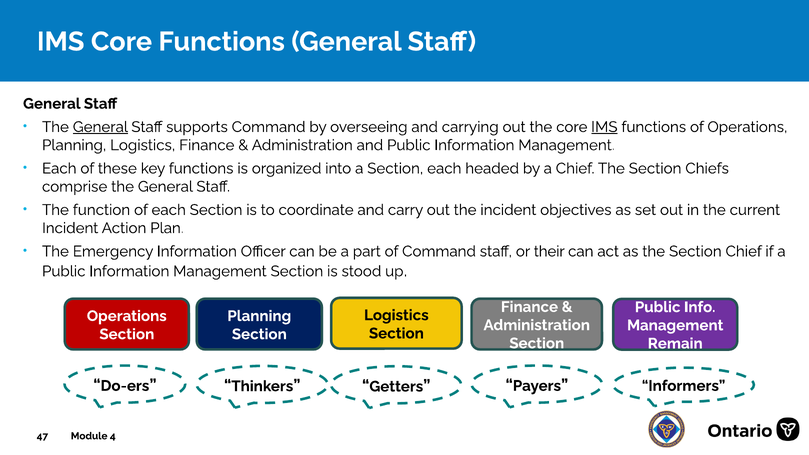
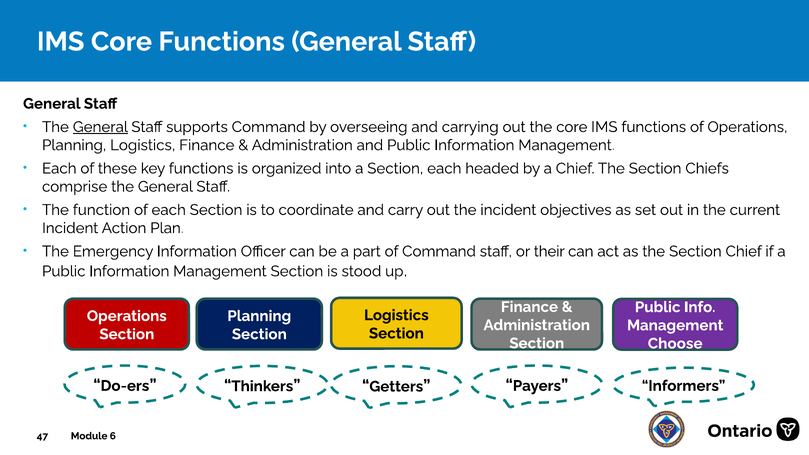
IMS underline: present -> none (604, 127)
Remain: Remain -> Choose (675, 344)
4: 4 -> 6 (113, 436)
